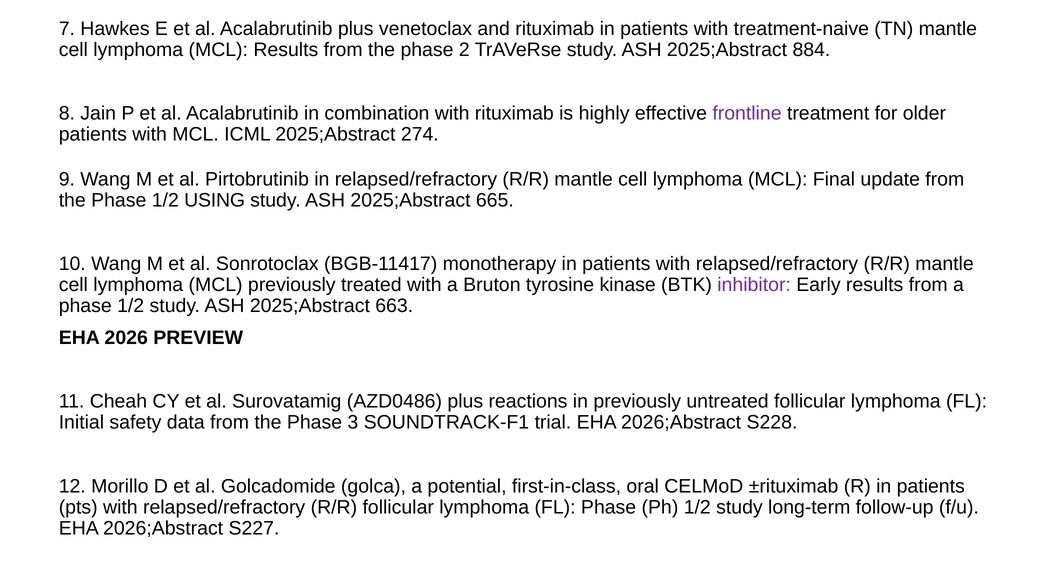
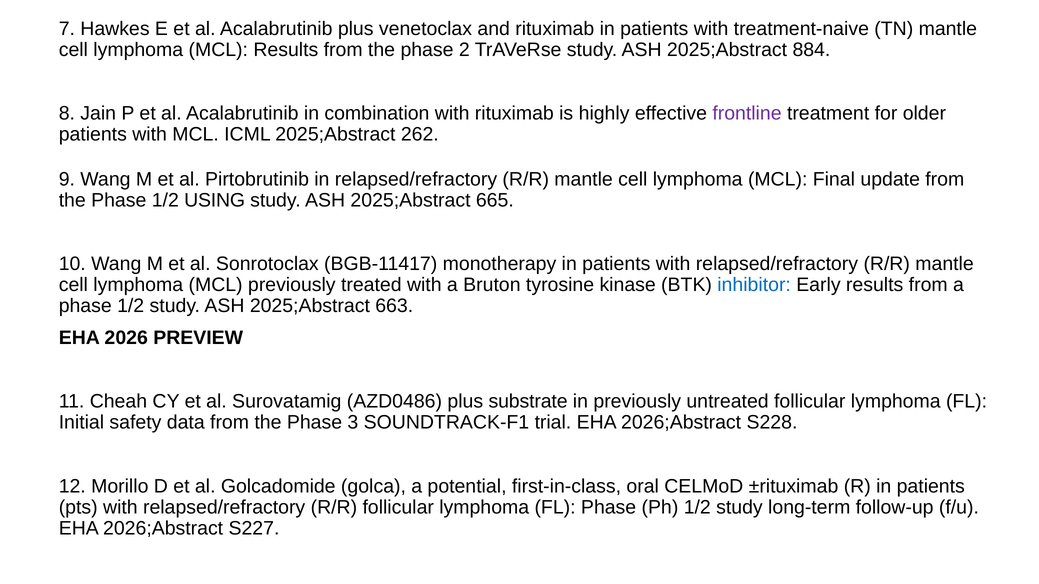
274: 274 -> 262 (420, 134)
inhibitor colour: purple -> blue (754, 285)
reactions: reactions -> substrate (528, 402)
